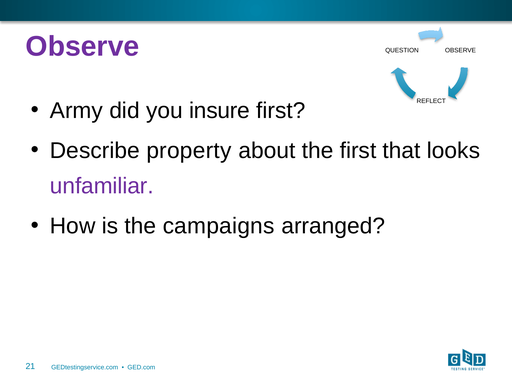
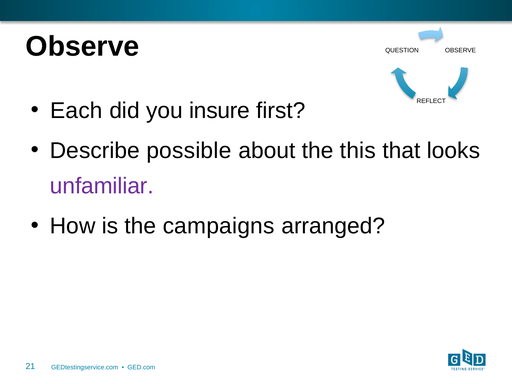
Observe colour: purple -> black (82, 47)
Army: Army -> Each (76, 111)
property: property -> possible (189, 151)
the first: first -> this (358, 151)
